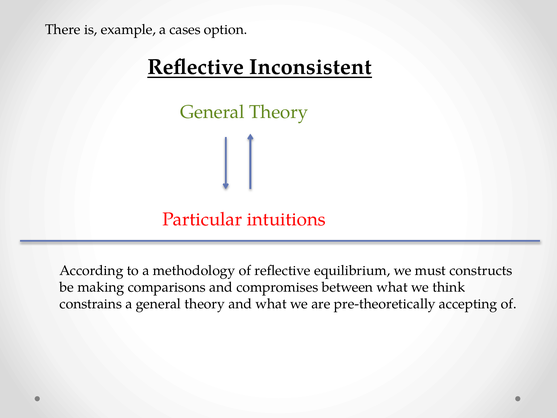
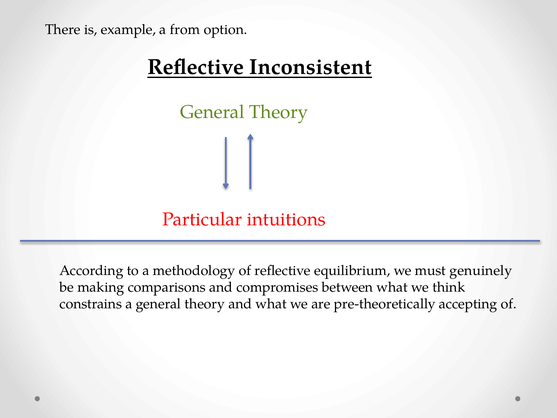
cases: cases -> from (185, 29)
constructs: constructs -> genuinely (481, 270)
